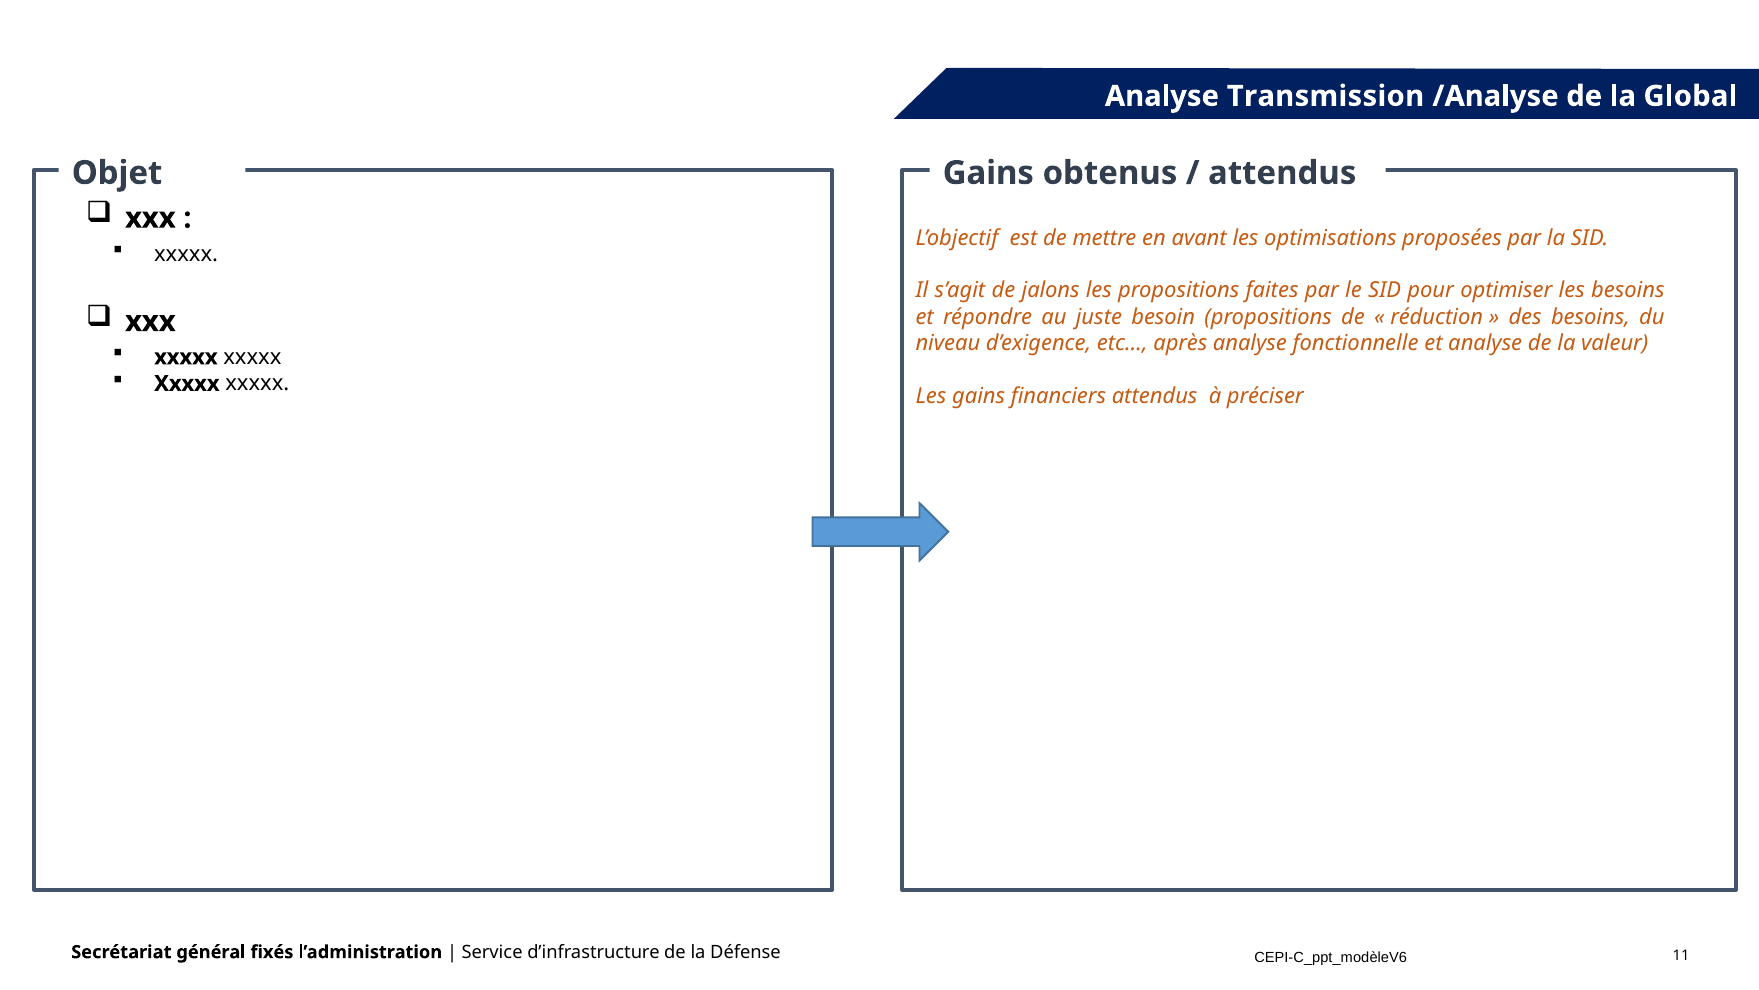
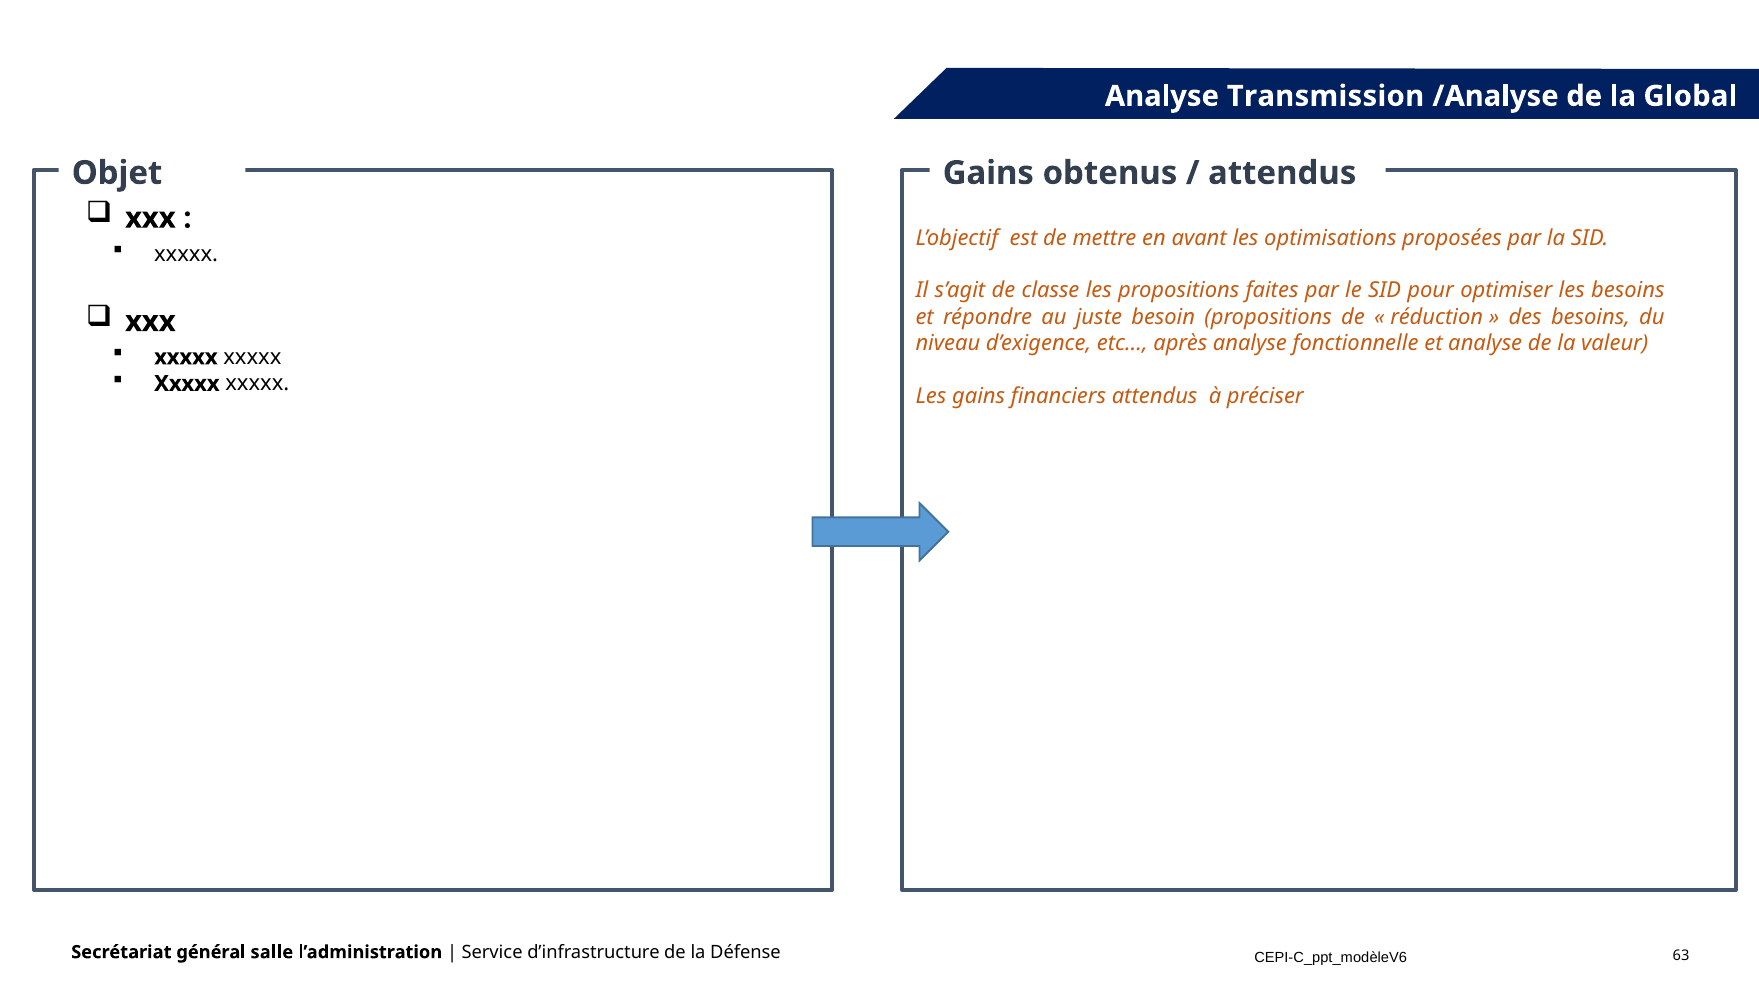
jalons: jalons -> classe (1051, 290)
fixés: fixés -> salle (272, 952)
11: 11 -> 63 (1681, 955)
